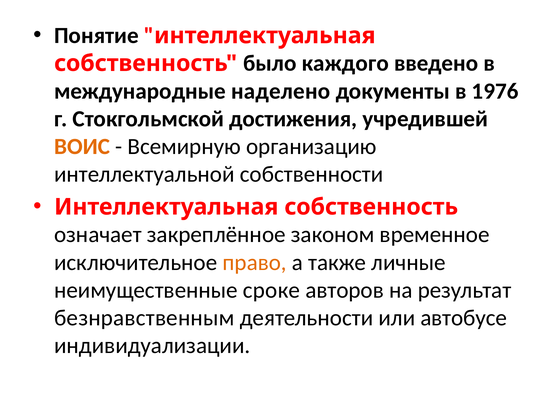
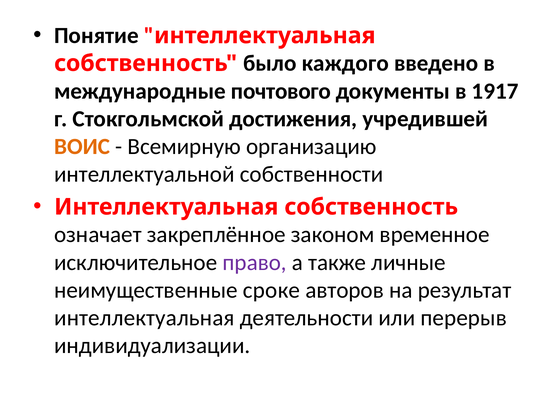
наделено: наделено -> почтового (281, 91)
1976: 1976 -> 1917 (495, 91)
право colour: orange -> purple (255, 263)
безнравственным: безнравственным -> интеллектуальная (144, 318)
автобусе: автобусе -> перерыв (464, 318)
